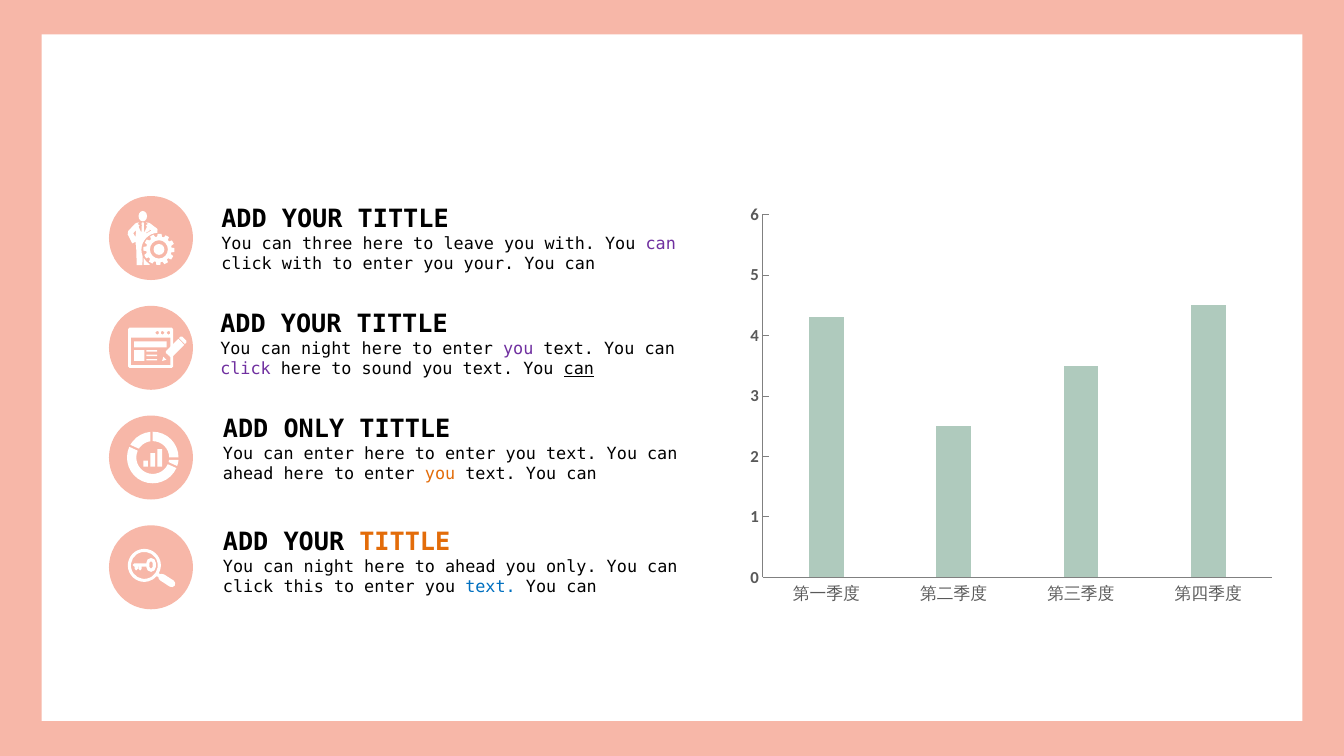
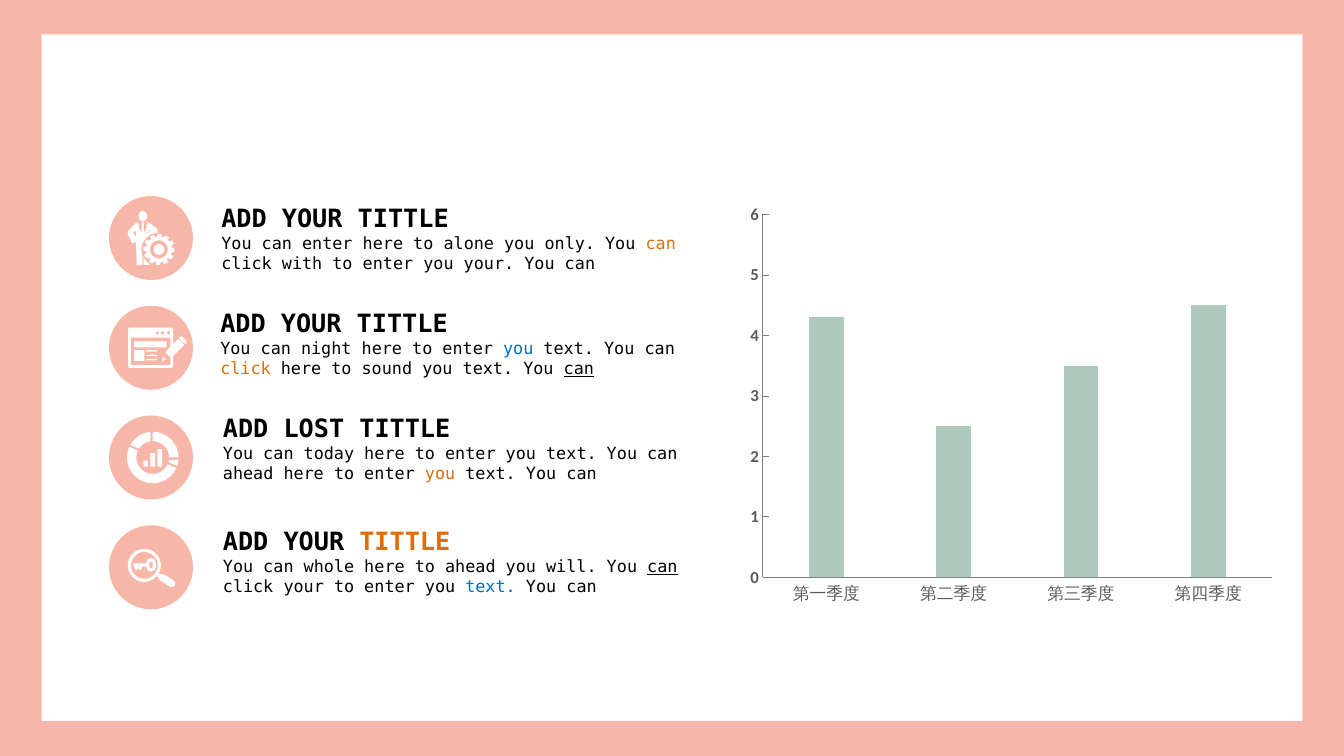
can three: three -> enter (327, 244)
leave: leave -> alone (469, 244)
you with: with -> only (570, 244)
can colour: purple -> orange (661, 244)
you colour: purple -> blue (518, 349)
click colour: purple -> orange (246, 369)
ADD ONLY: ONLY -> LOST (314, 429)
can enter: enter -> today (329, 454)
night: night -> whole (329, 567)
you only: only -> will (571, 567)
can underline: none -> present (662, 567)
click this: this -> your (304, 587)
